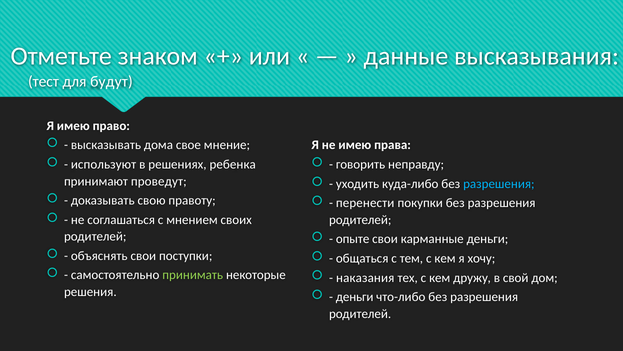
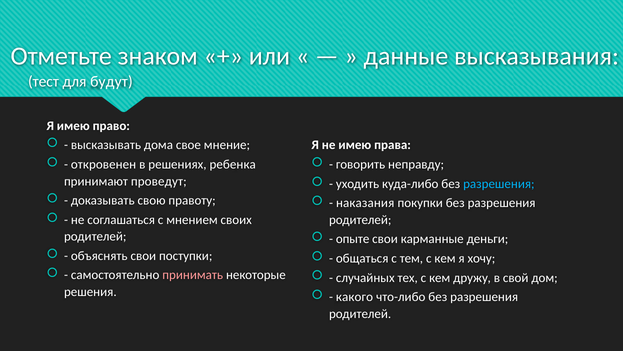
используют: используют -> откровенен (104, 164)
перенести: перенести -> наказания (365, 203)
принимать colour: light green -> pink (193, 275)
наказания: наказания -> случайных (365, 277)
деньги: деньги -> какого (355, 297)
